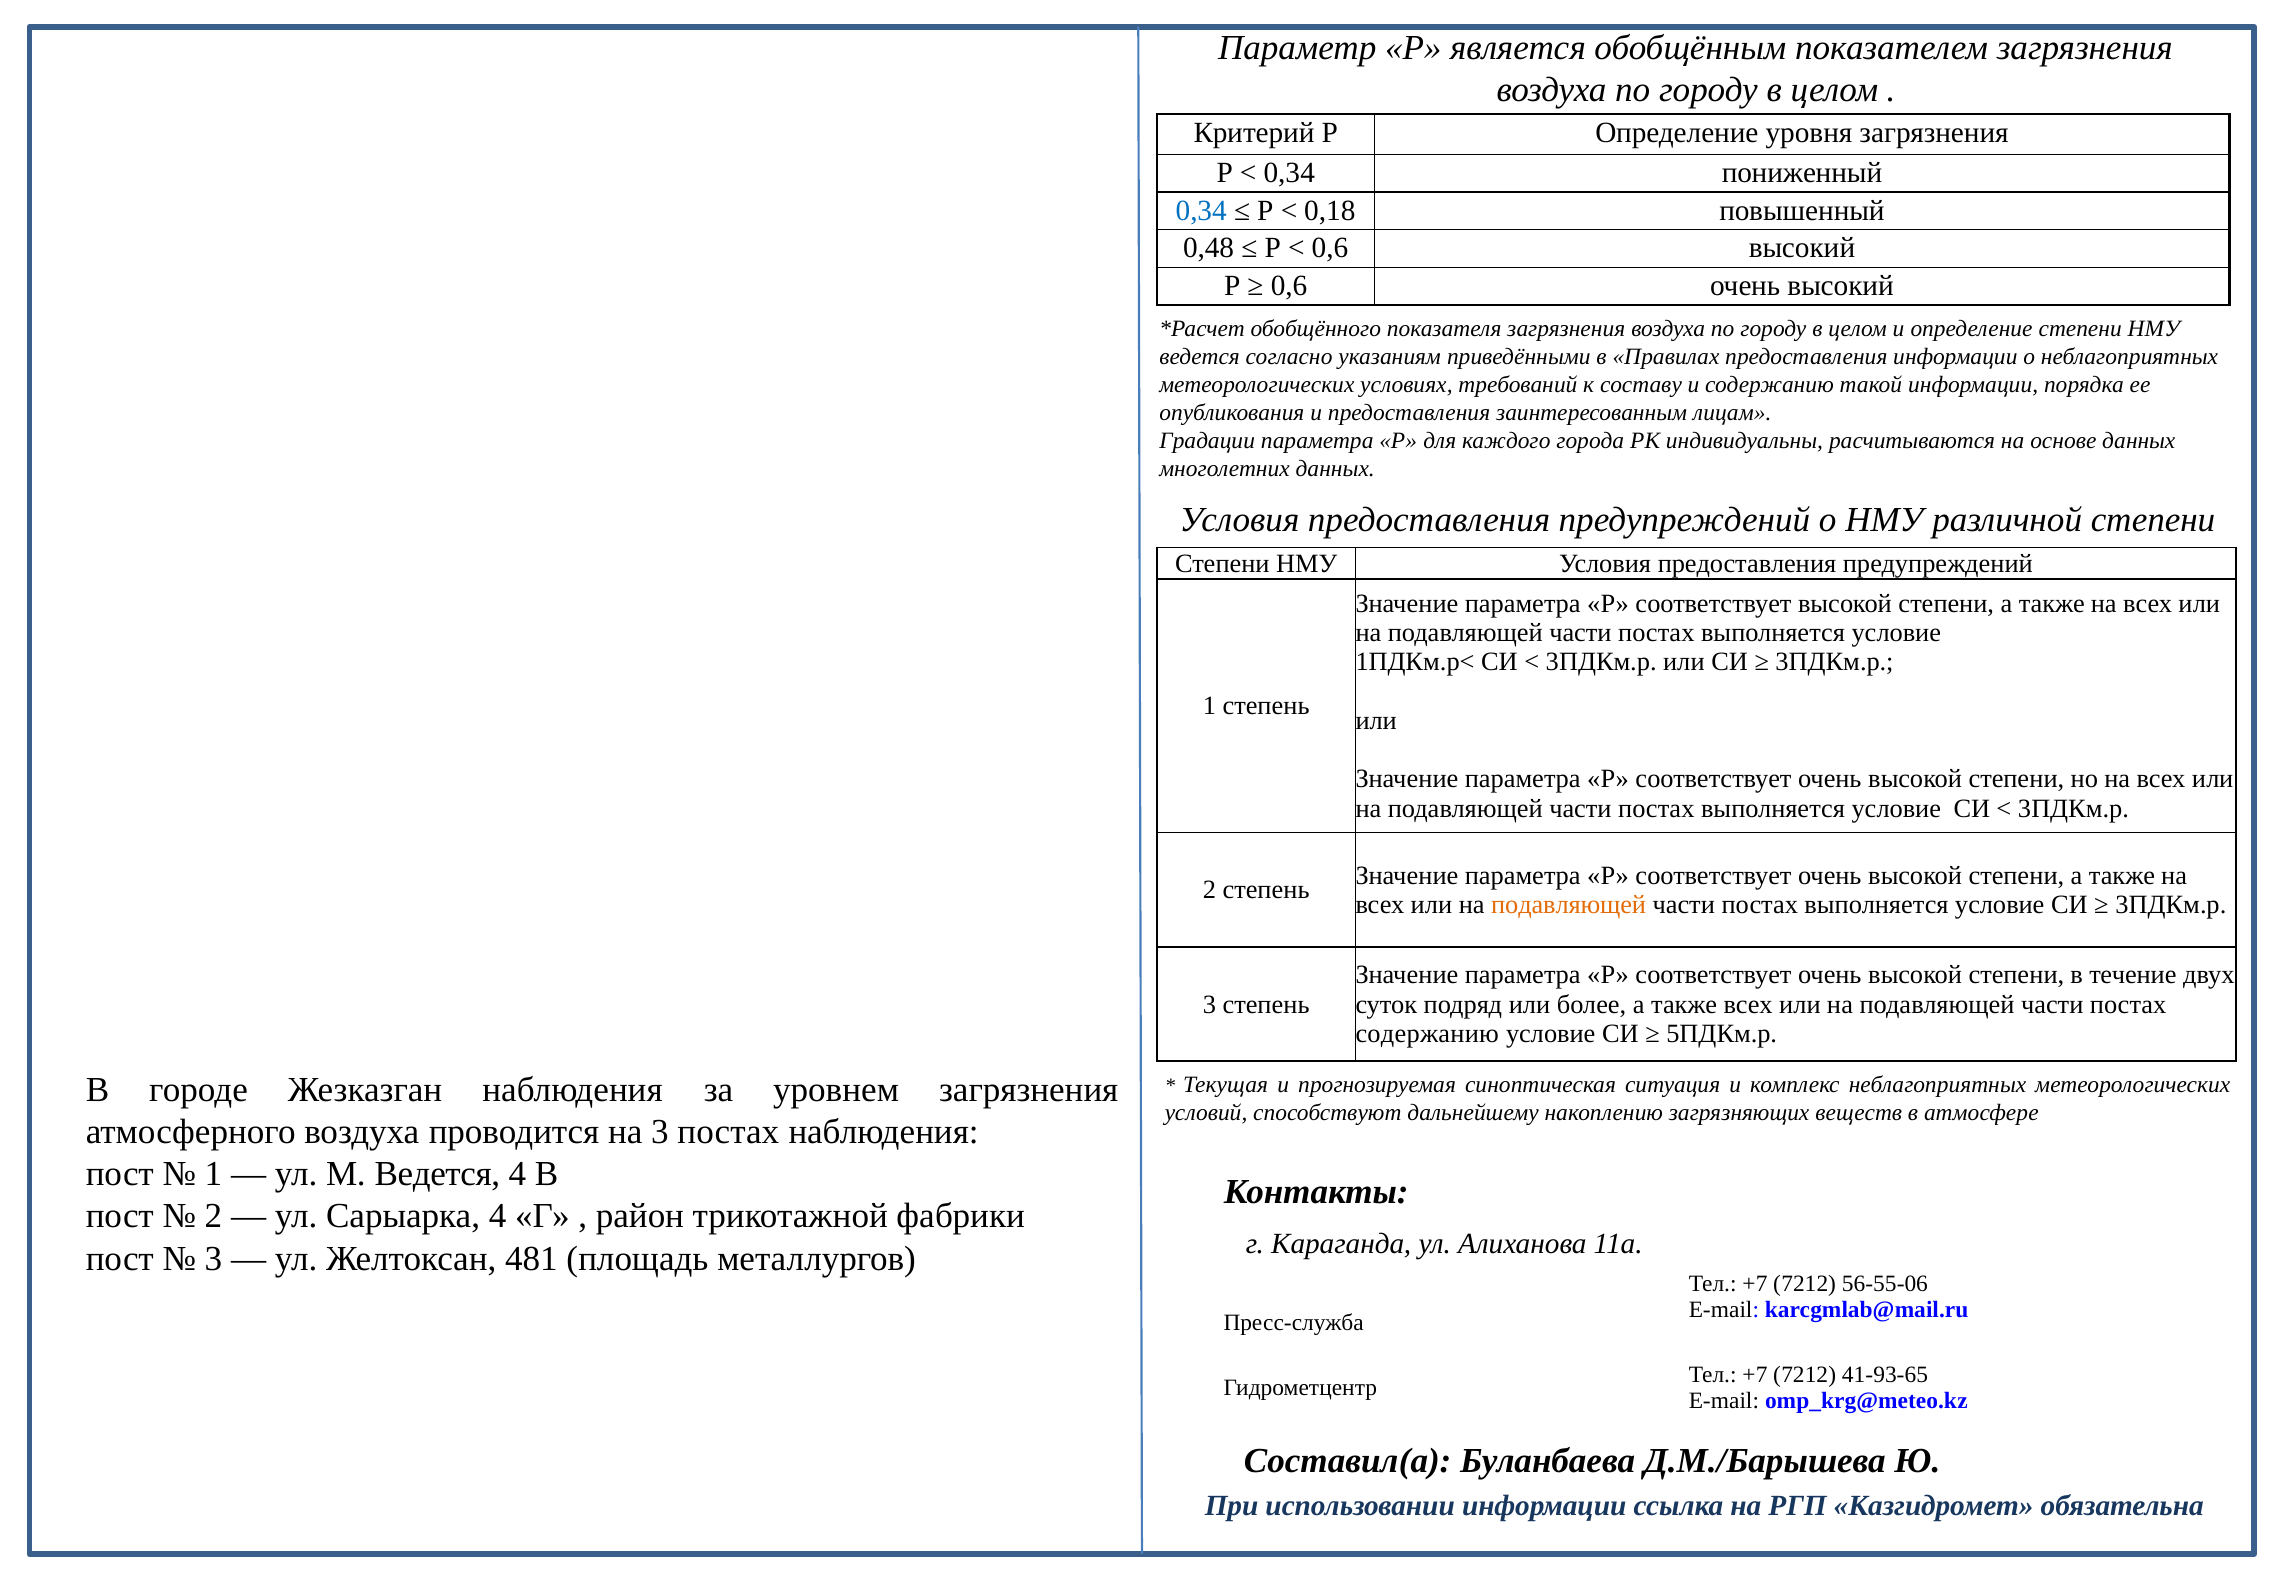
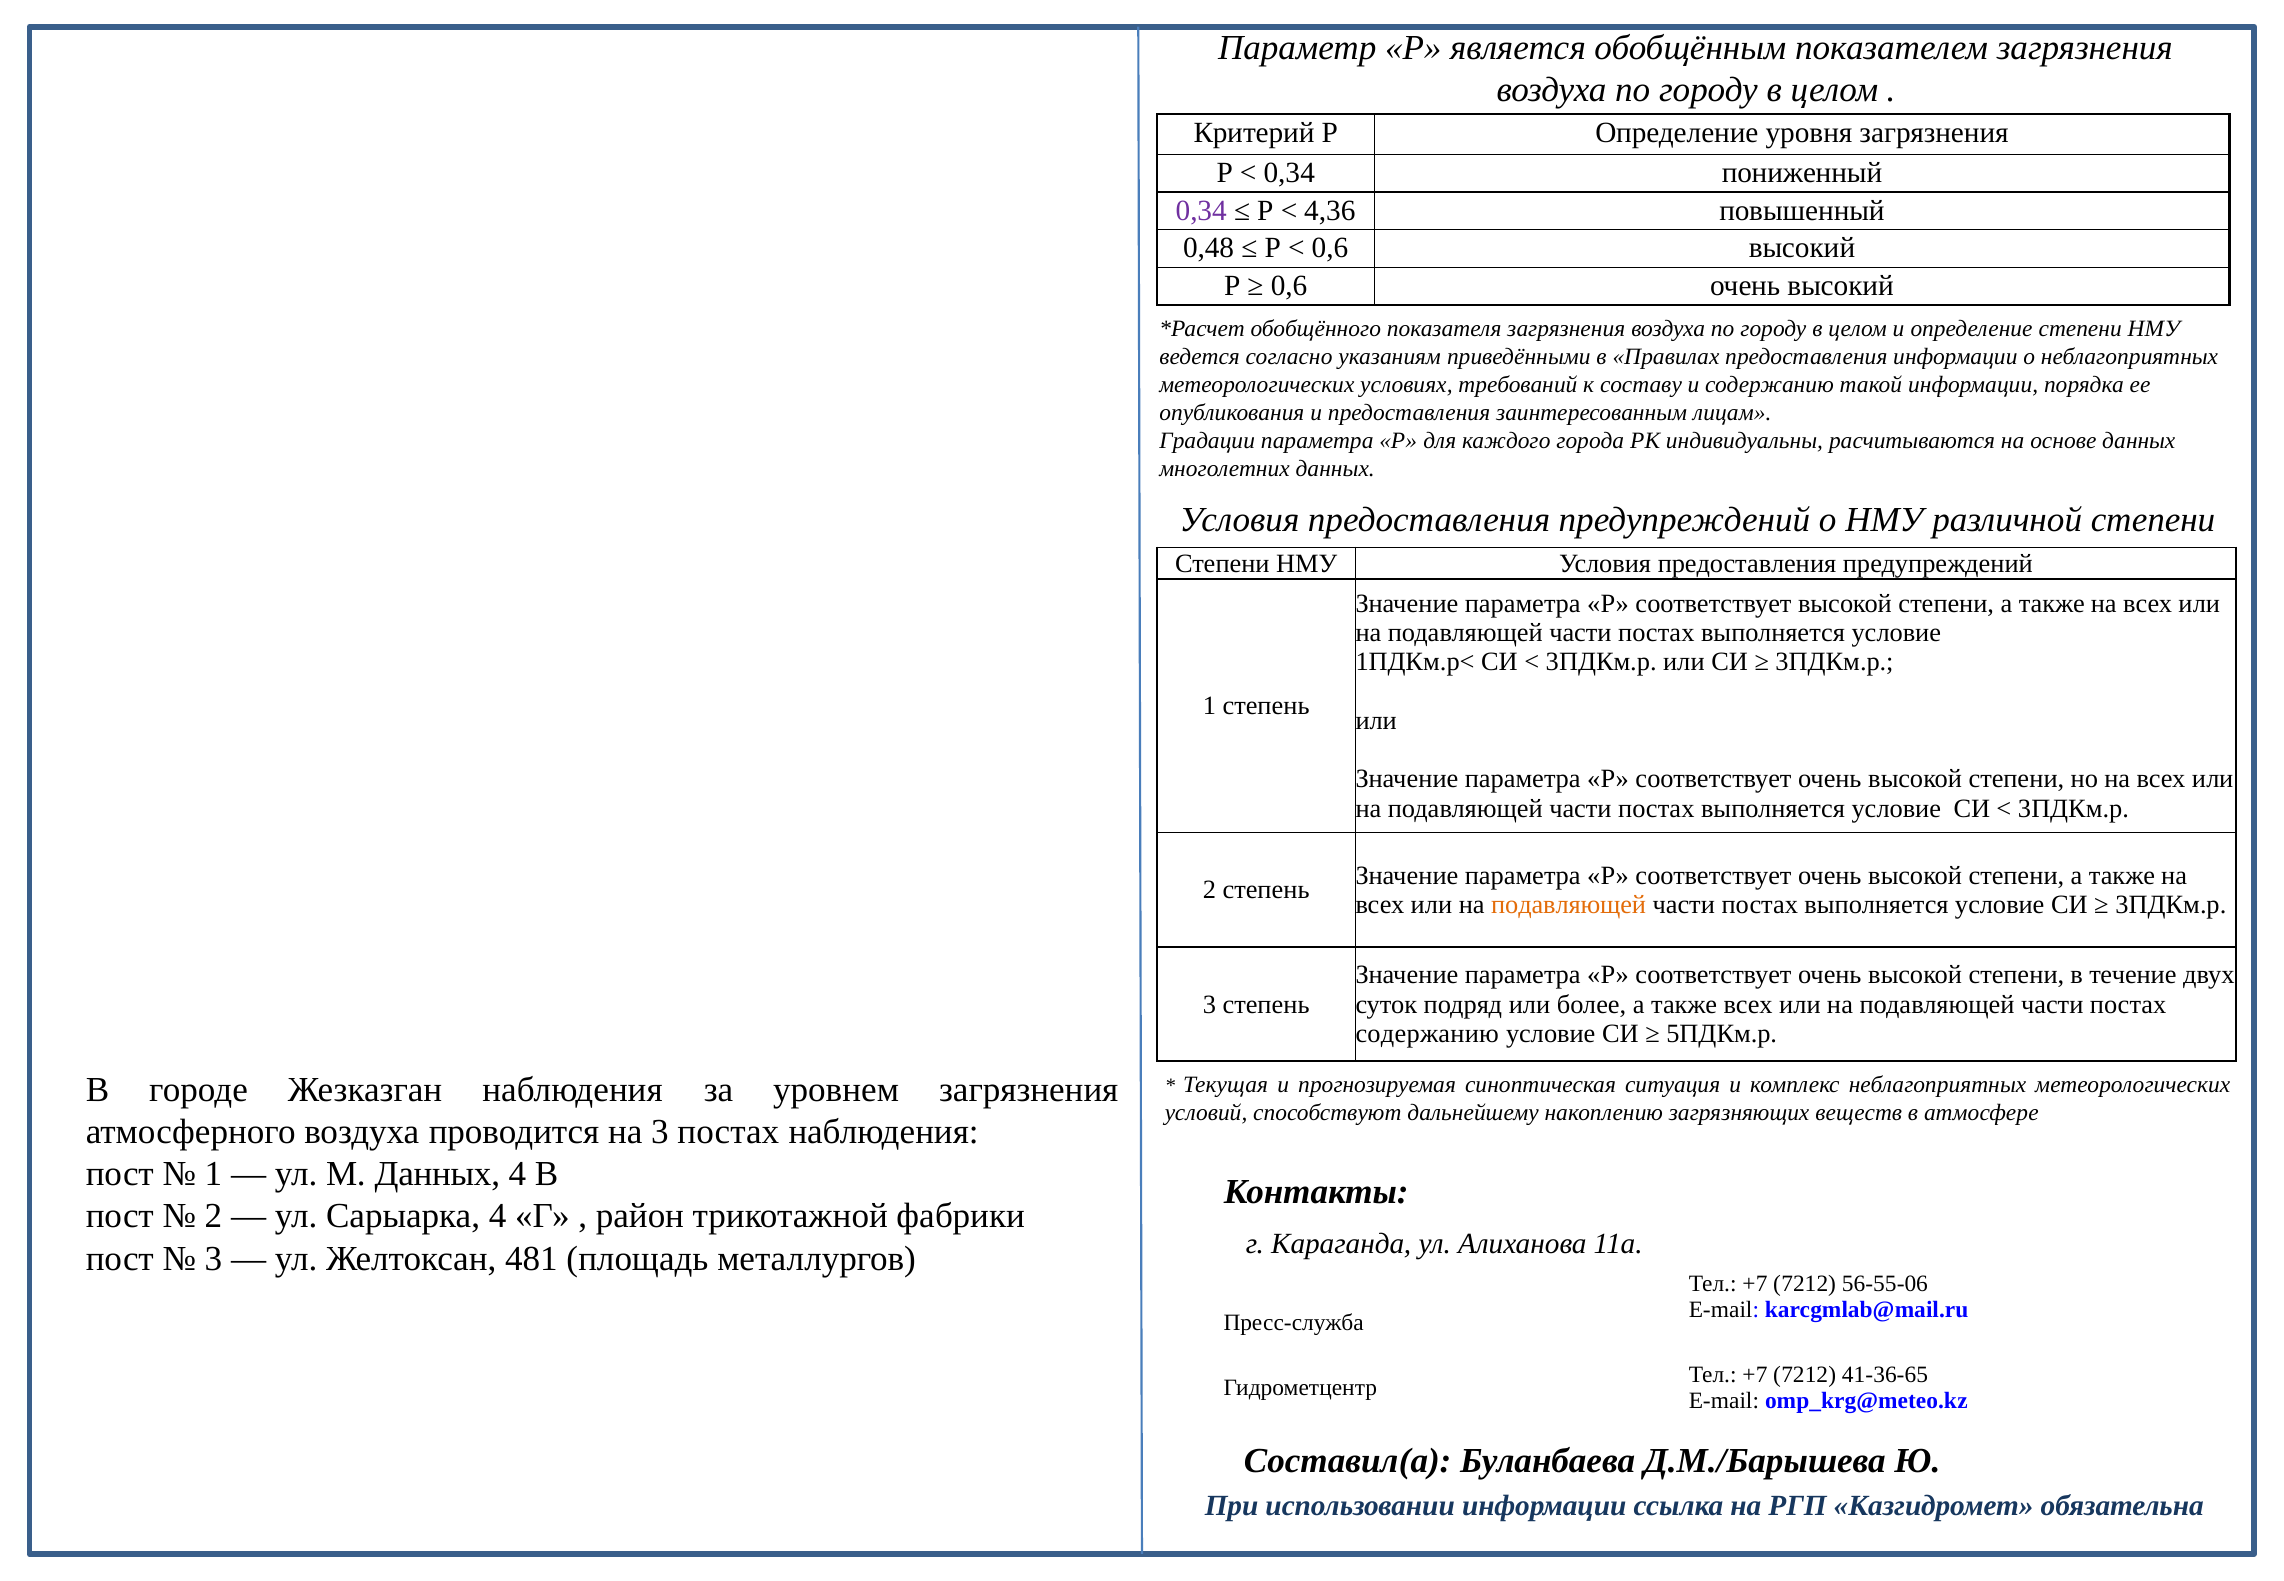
0,34 colour: blue -> purple (1201, 210)
0,18: 0,18 -> 4,36 (1330, 210)
М Ведется: Ведется -> Данных (437, 1174)
41-93-65: 41-93-65 -> 41-36-65 (1885, 1375)
